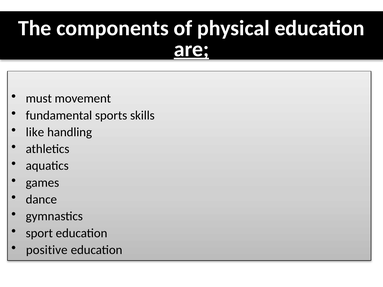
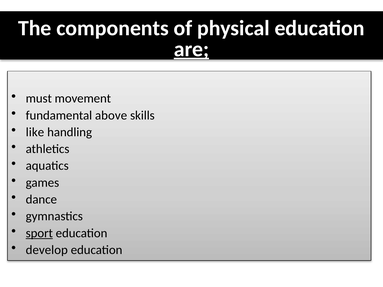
sports: sports -> above (111, 115)
sport underline: none -> present (39, 233)
positive: positive -> develop (47, 250)
